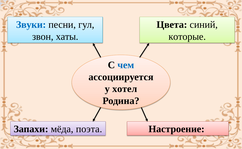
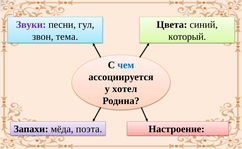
Звуки colour: blue -> purple (31, 25)
хаты: хаты -> тема (67, 36)
которые: которые -> который (187, 36)
